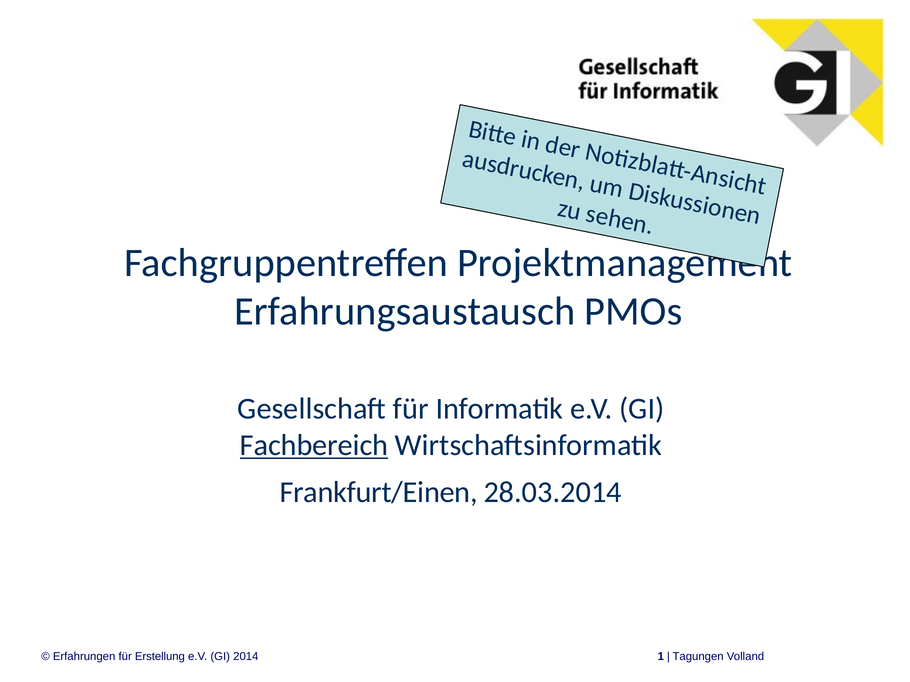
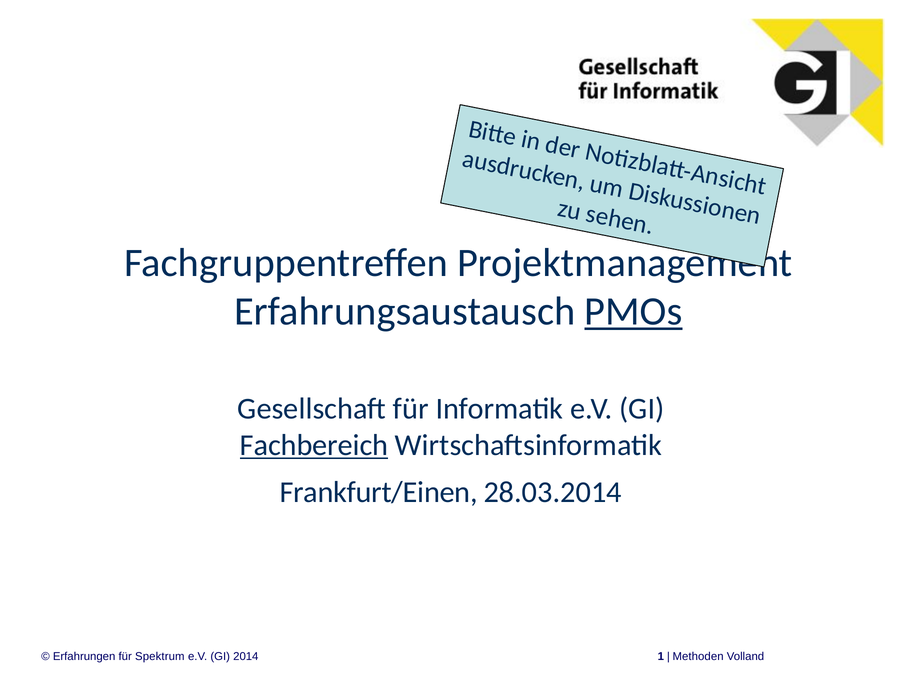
PMOs underline: none -> present (633, 311)
Erstellung: Erstellung -> Spektrum (160, 657)
Tagungen: Tagungen -> Methoden (698, 657)
